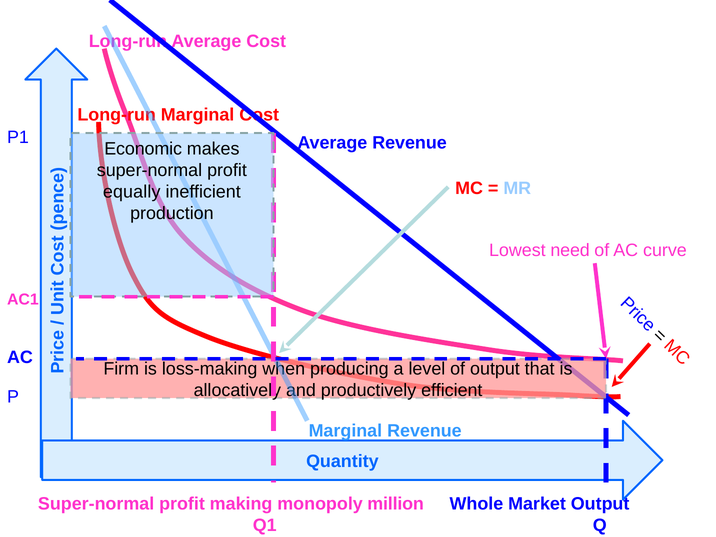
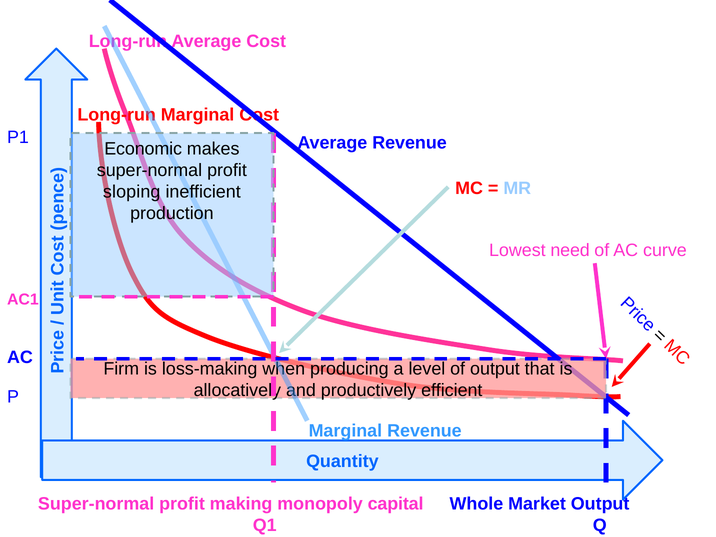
equally: equally -> sloping (132, 192)
million: million -> capital (396, 504)
